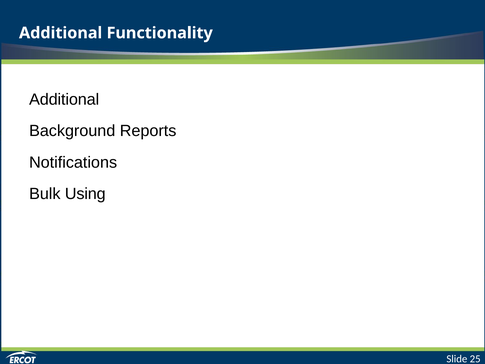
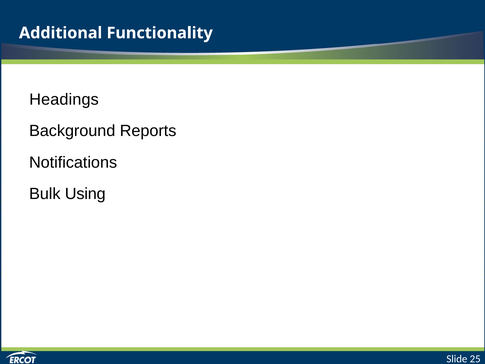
Additional: Additional -> Headings (64, 100)
